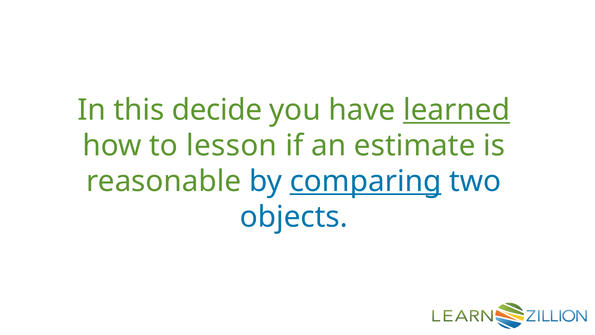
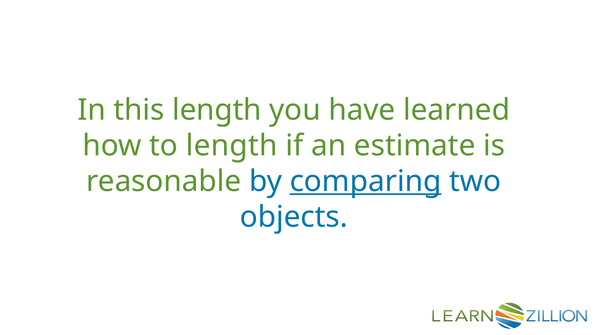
this decide: decide -> length (217, 110)
learned underline: present -> none (457, 110)
to lesson: lesson -> length (232, 146)
